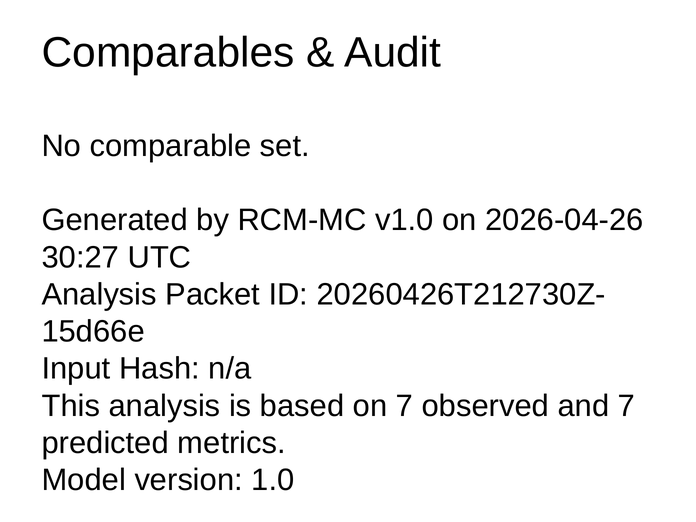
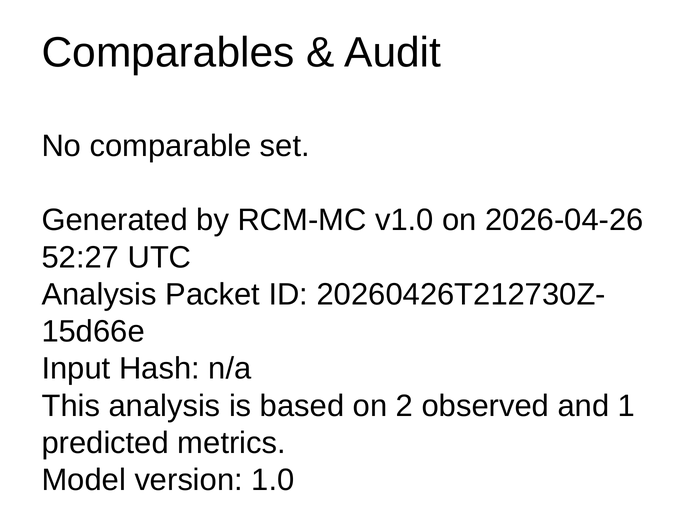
30:27: 30:27 -> 52:27 (80, 257)
on 7: 7 -> 2 (405, 406)
and 7: 7 -> 1 (626, 406)
